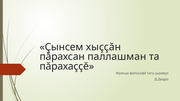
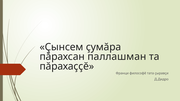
хыççăн: хыççăн -> çумăра (103, 47)
